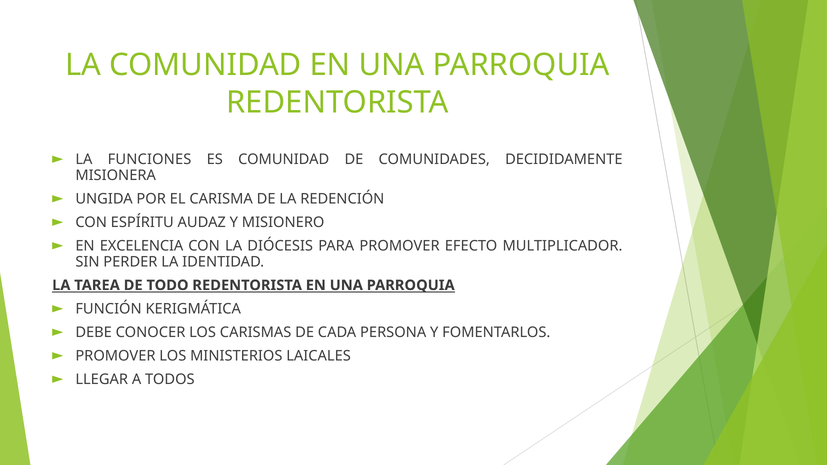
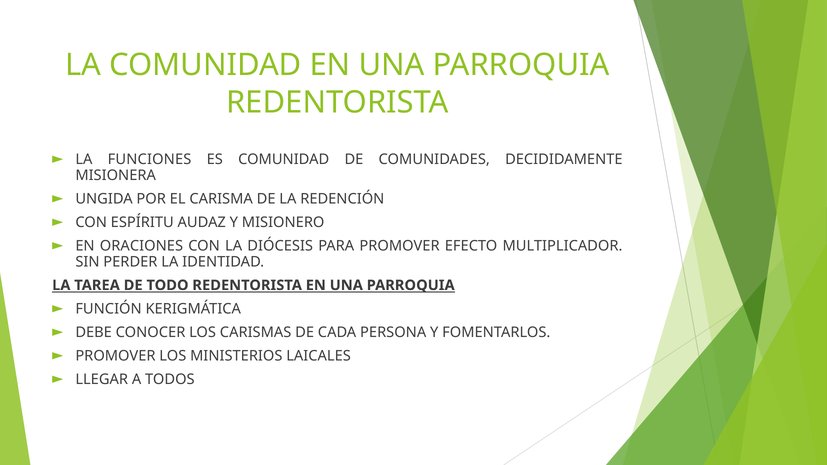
EXCELENCIA: EXCELENCIA -> ORACIONES (141, 246)
